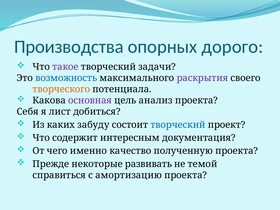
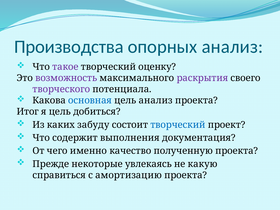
опорных дорого: дорого -> анализ (232, 47)
задачи: задачи -> оценку (157, 67)
возможность colour: blue -> purple (66, 78)
творческого colour: orange -> purple (61, 89)
основная colour: purple -> blue (90, 100)
Себя: Себя -> Итог (28, 112)
я лист: лист -> цель (60, 112)
интересным: интересным -> выполнения (130, 138)
развивать: развивать -> увлекаясь (148, 164)
темой: темой -> какую (203, 164)
